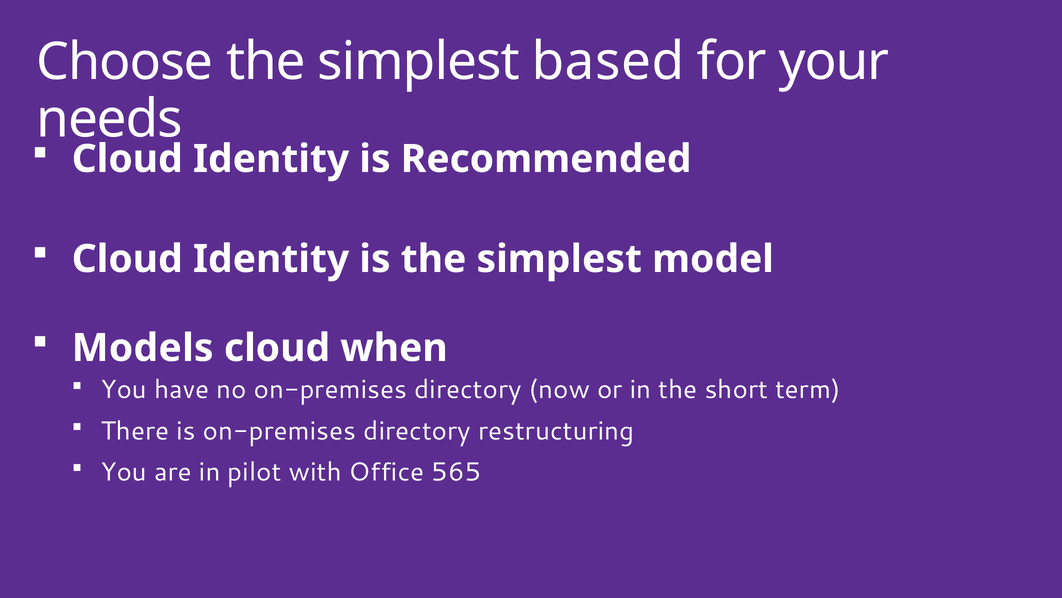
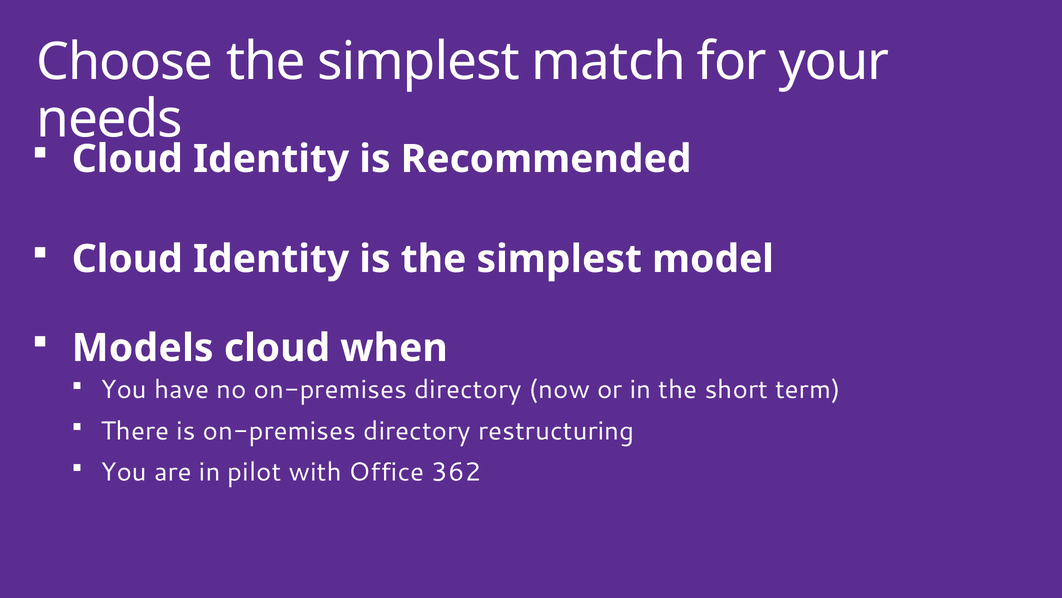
based: based -> match (609, 61)
565: 565 -> 362 (456, 472)
